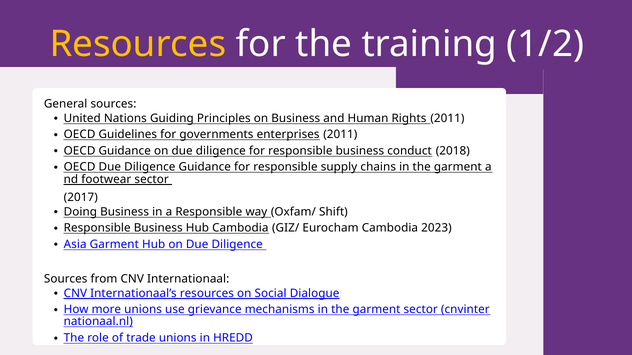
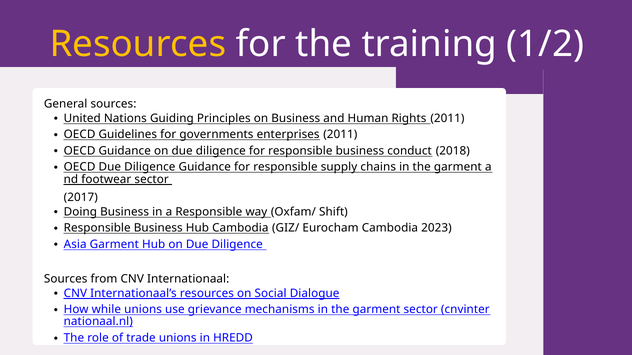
more: more -> while (106, 310)
